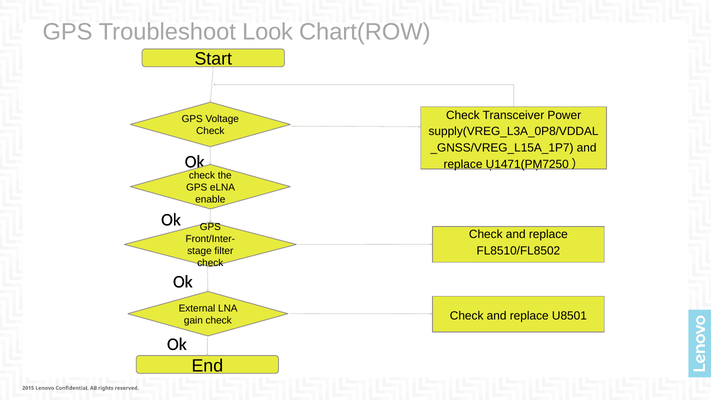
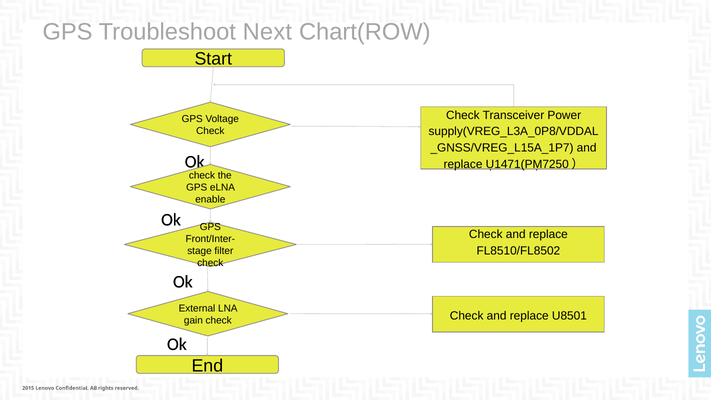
Look: Look -> Next (267, 32)
